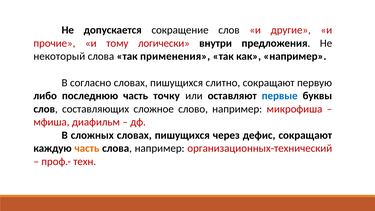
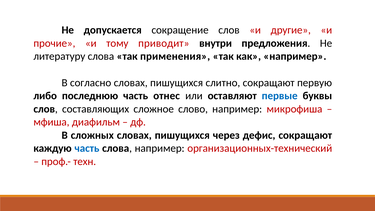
логически: логически -> приводит (164, 43)
некоторый: некоторый -> литературу (59, 56)
точку: точку -> отнес (167, 96)
часть colour: orange -> blue (87, 148)
